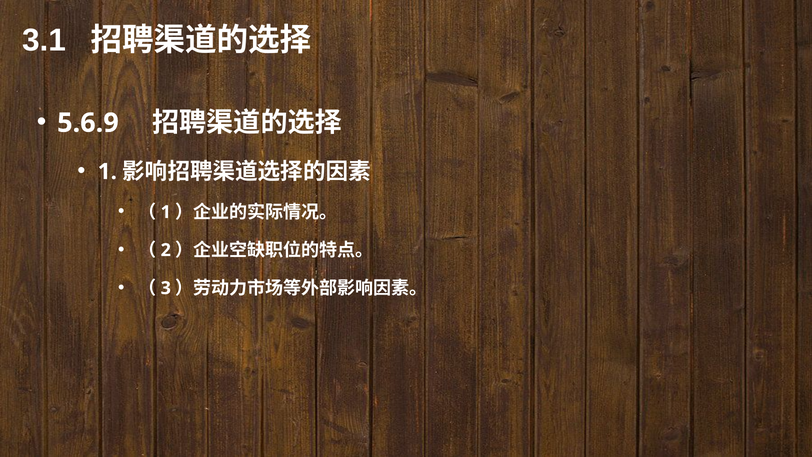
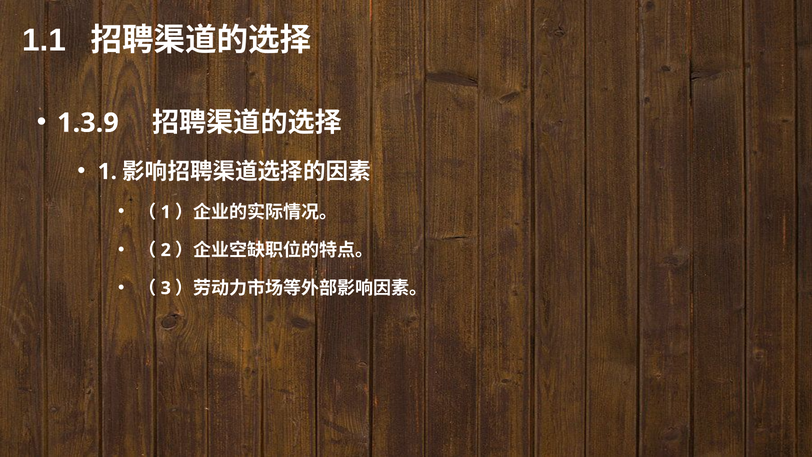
3.1: 3.1 -> 1.1 (44, 40)
5.6.9: 5.6.9 -> 1.3.9 (88, 123)
